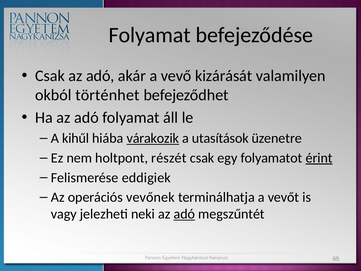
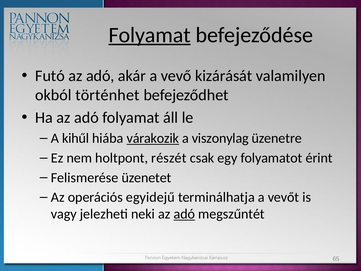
Folyamat underline: none -> present (150, 35)
Csak: Csak -> Futó (50, 76)
utasítások: utasítások -> viszonylag (220, 138)
érint underline: present -> none (319, 158)
eddigiek: eddigiek -> üzenetet (146, 177)
vevőnek: vevőnek -> egyidejű (150, 197)
